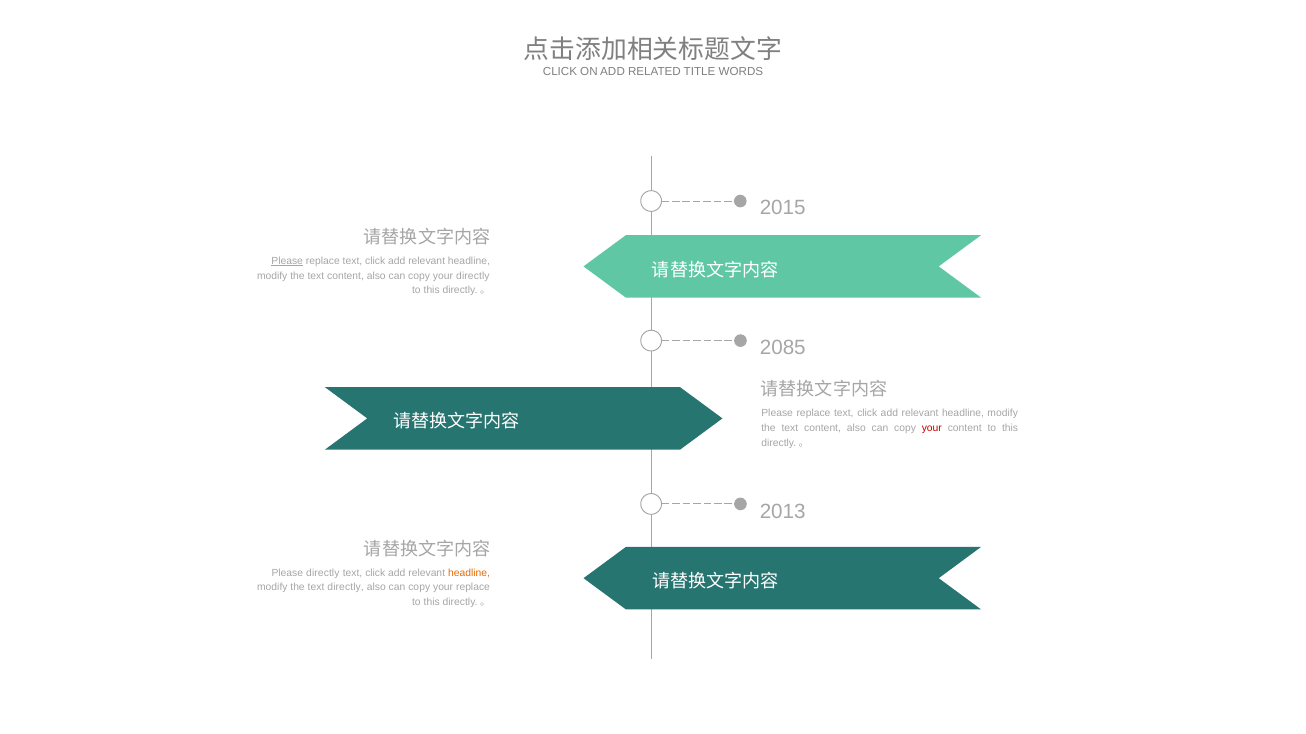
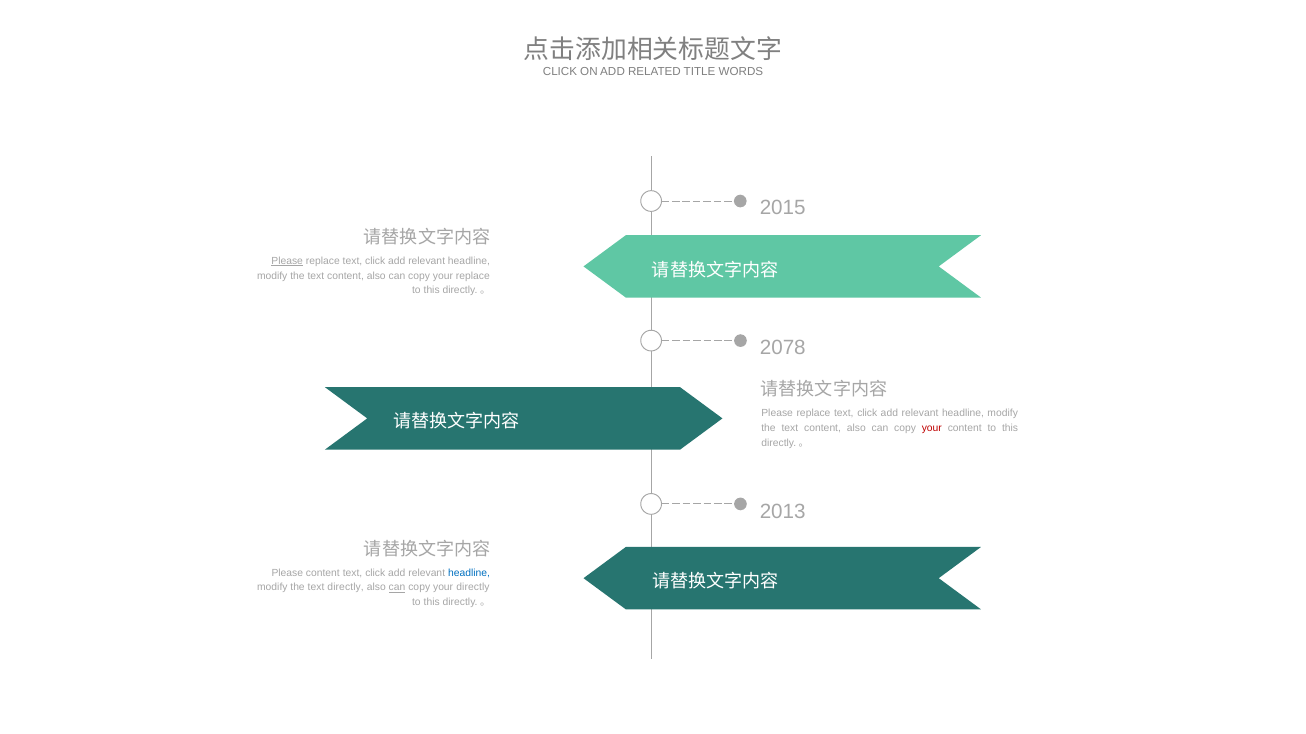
your directly: directly -> replace (473, 276)
2085: 2085 -> 2078 (783, 348)
Please directly: directly -> content (323, 573)
headline colour: orange -> blue (469, 573)
can underline: none -> present (397, 588)
your replace: replace -> directly (473, 588)
